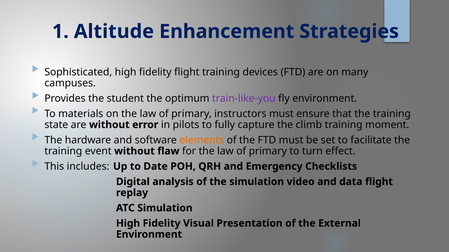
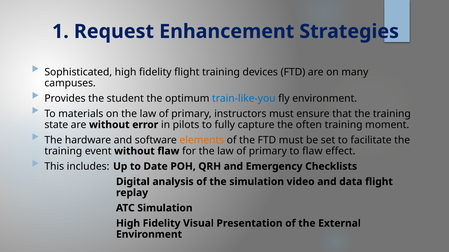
Altitude: Altitude -> Request (114, 32)
train-like-you colour: purple -> blue (244, 99)
climb: climb -> often (309, 125)
to turn: turn -> flaw (312, 151)
